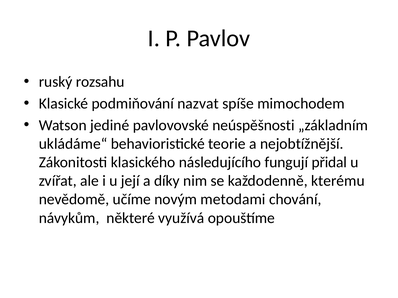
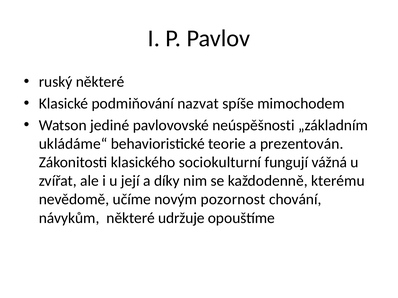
ruský rozsahu: rozsahu -> některé (100, 82)
nejobtížnější: nejobtížnější -> prezentován (302, 144)
následujícího: následujícího -> sociokulturní (220, 163)
přidal: přidal -> vážná (329, 163)
metodami: metodami -> pozornost (233, 200)
využívá: využívá -> udržuje (181, 218)
